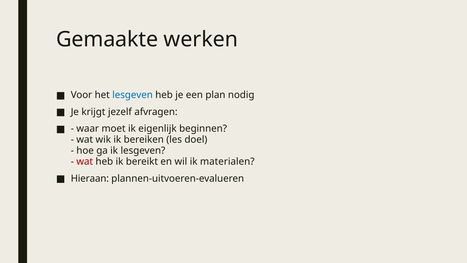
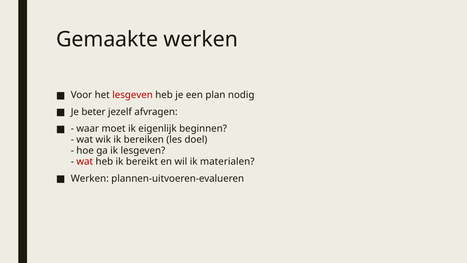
lesgeven colour: blue -> red (133, 95)
krijgt: krijgt -> beter (93, 112)
Hieraan: Hieraan -> Werken (90, 178)
